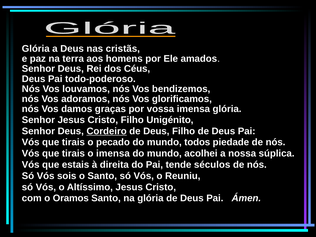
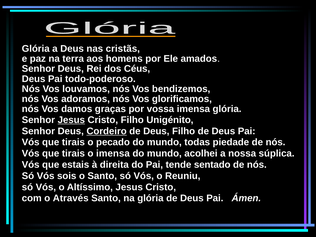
Jesus underline: none -> present (71, 120)
todos: todos -> todas (197, 142)
séculos: séculos -> sentado (212, 165)
Oramos: Oramos -> Através (71, 198)
